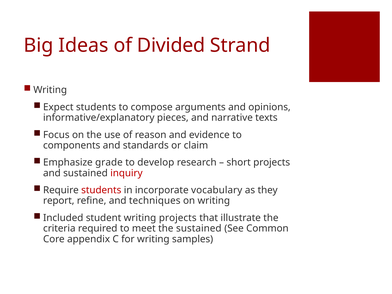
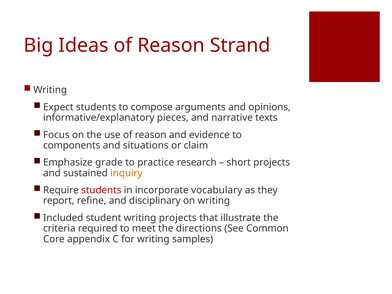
Ideas of Divided: Divided -> Reason (171, 45)
standards: standards -> situations (146, 145)
develop: develop -> practice (156, 162)
inquiry colour: red -> orange (126, 173)
techniques: techniques -> disciplinary (155, 201)
the sustained: sustained -> directions (199, 228)
